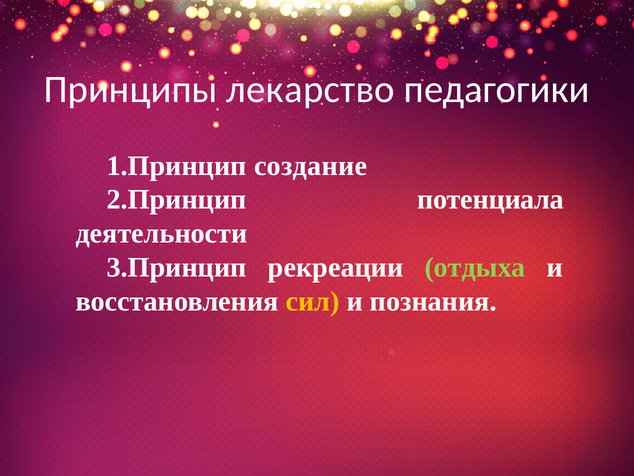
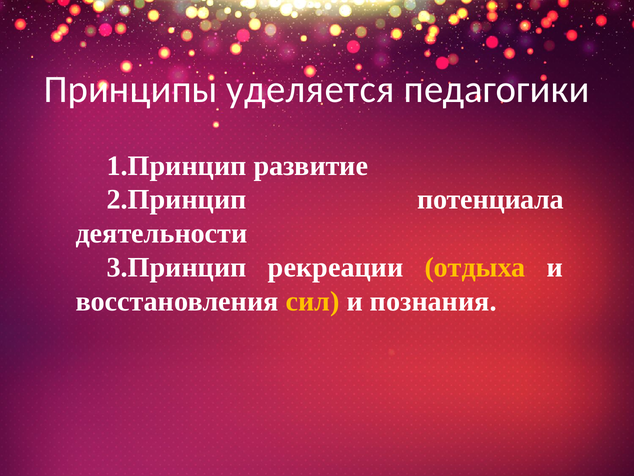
лекарство: лекарство -> уделяется (311, 89)
создание: создание -> развитие (311, 166)
отдыха colour: light green -> yellow (475, 267)
